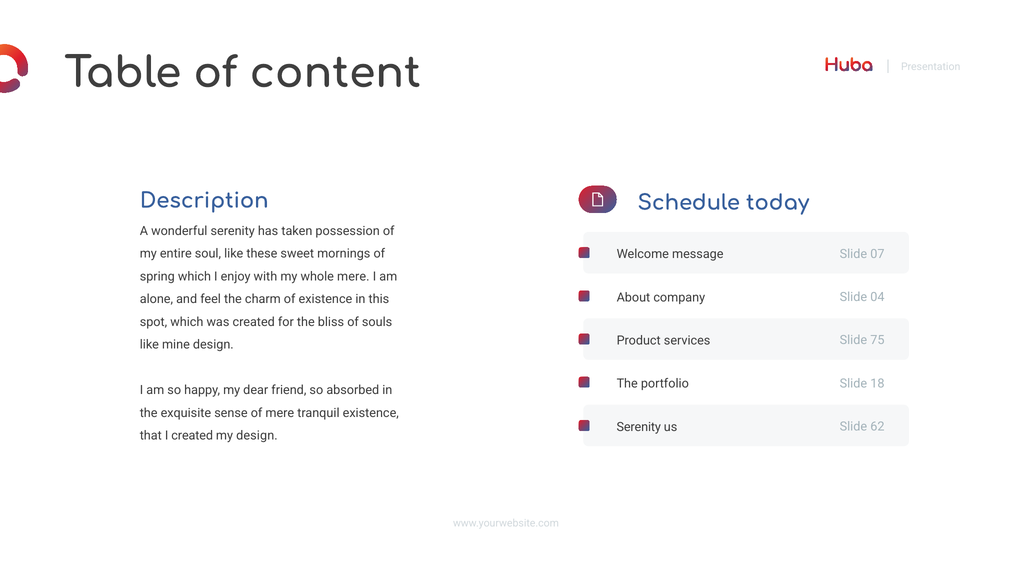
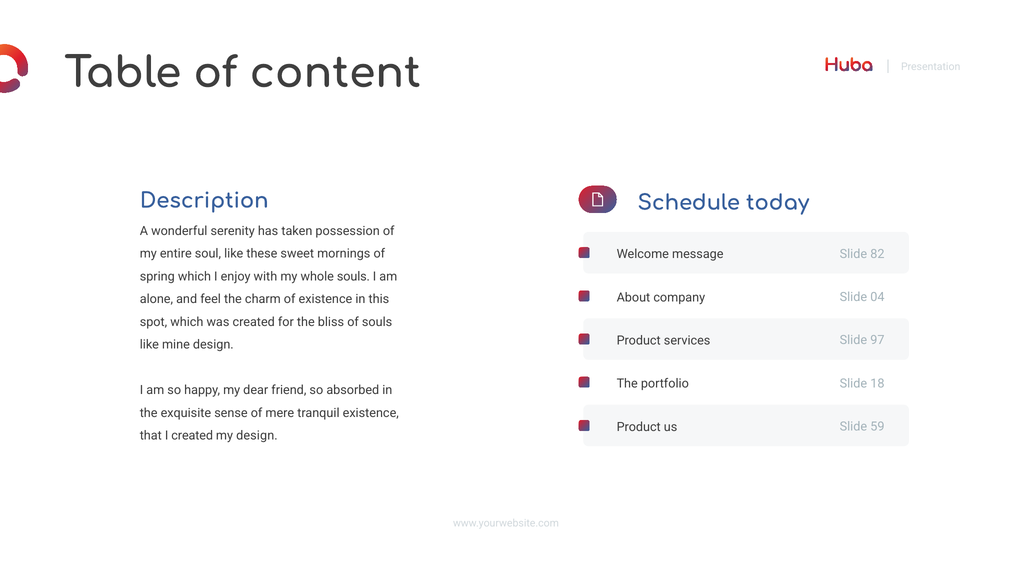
07: 07 -> 82 (877, 254)
whole mere: mere -> souls (353, 277)
75: 75 -> 97 (877, 340)
Serenity: Serenity -> Product (639, 427)
62: 62 -> 59 (877, 427)
